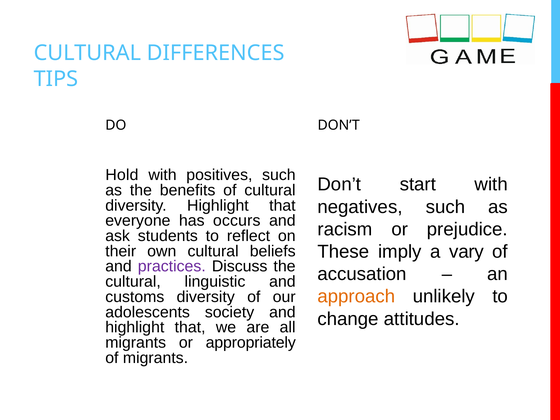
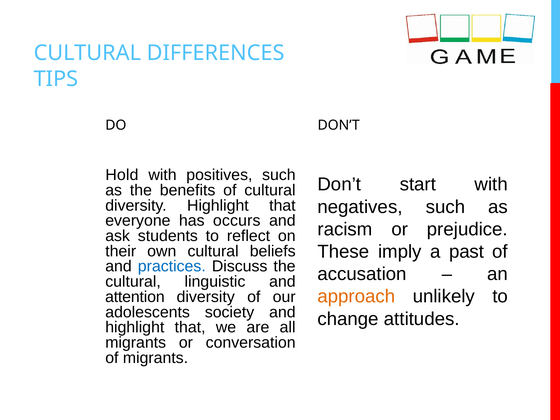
vary: vary -> past (467, 252)
practices colour: purple -> blue (172, 266)
customs: customs -> attention (135, 297)
appropriately: appropriately -> conversation (251, 343)
